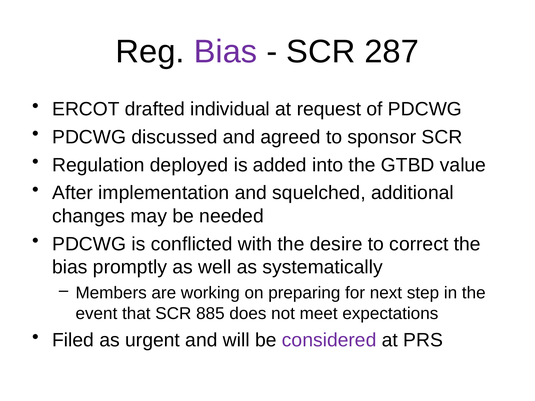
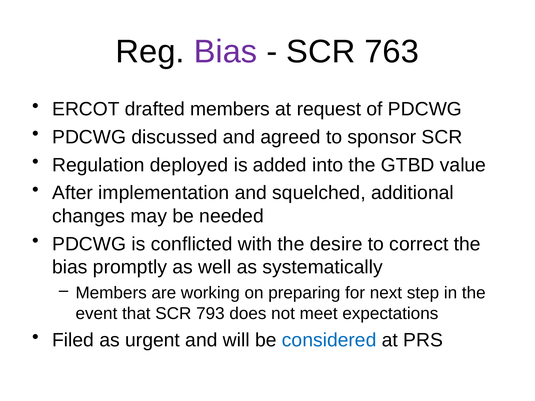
287: 287 -> 763 (392, 52)
drafted individual: individual -> members (230, 109)
885: 885 -> 793 (210, 314)
considered colour: purple -> blue (329, 340)
